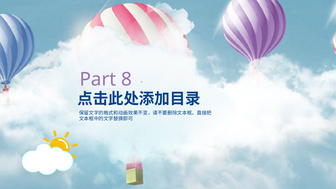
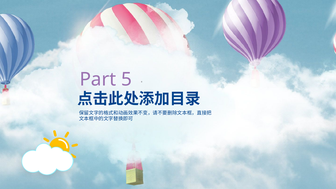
8: 8 -> 5 (127, 79)
